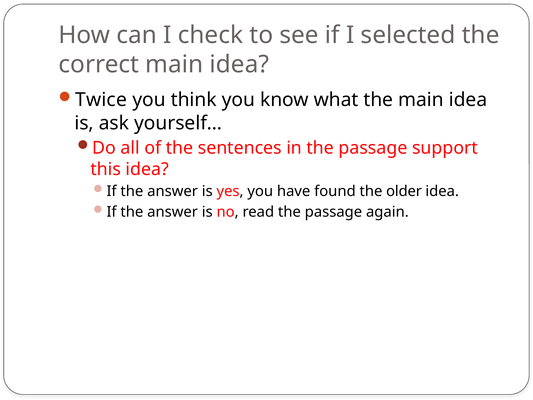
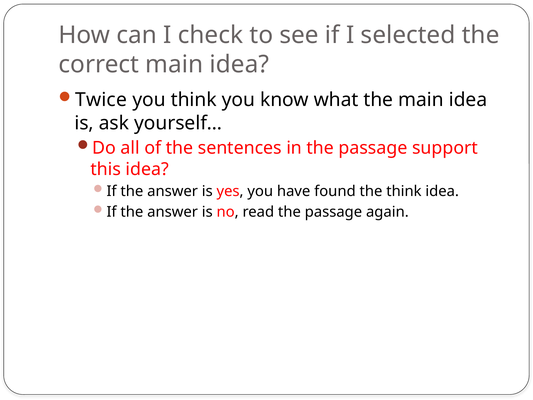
the older: older -> think (404, 191)
